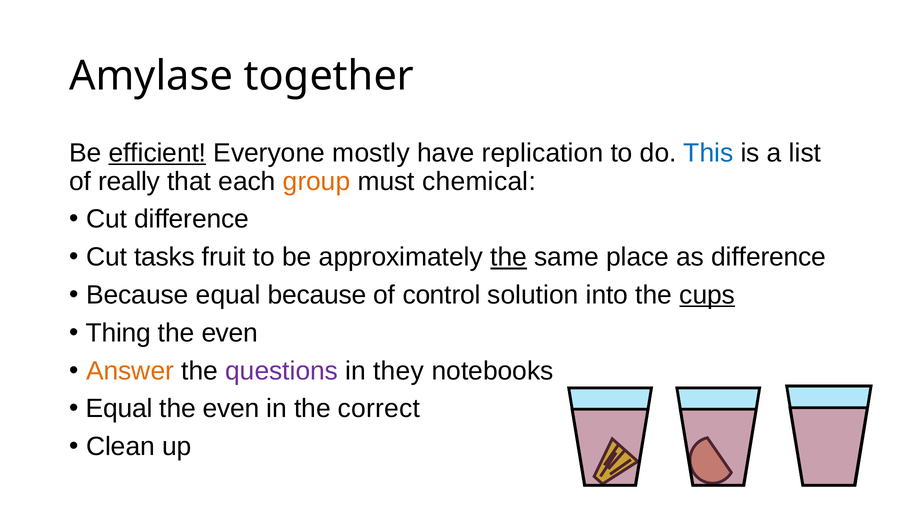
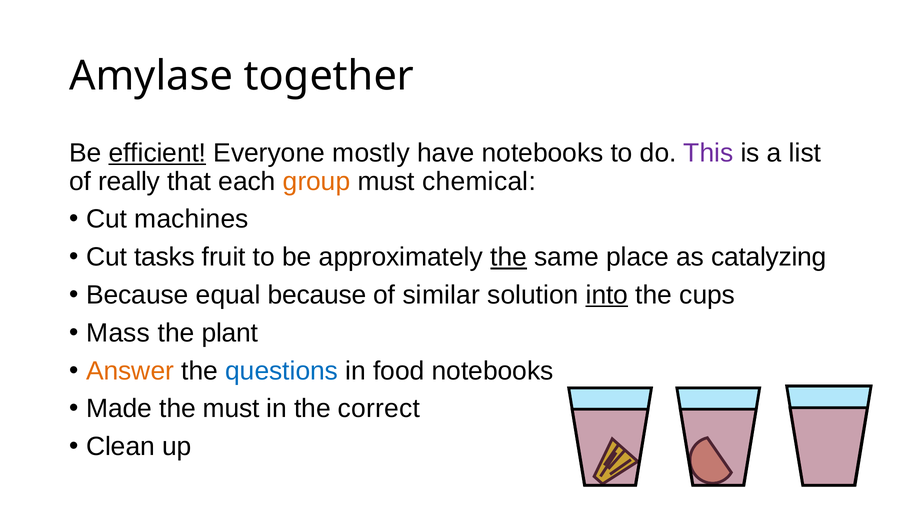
have replication: replication -> notebooks (543, 153)
This colour: blue -> purple (708, 153)
Cut difference: difference -> machines (191, 220)
as difference: difference -> catalyzing (769, 257)
control: control -> similar (441, 295)
into underline: none -> present (607, 295)
cups underline: present -> none (707, 295)
Thing: Thing -> Mass (118, 333)
even: even -> plant (230, 333)
questions colour: purple -> blue (282, 371)
they: they -> food (399, 371)
Equal: Equal -> Made (119, 409)
even: even -> must (231, 409)
